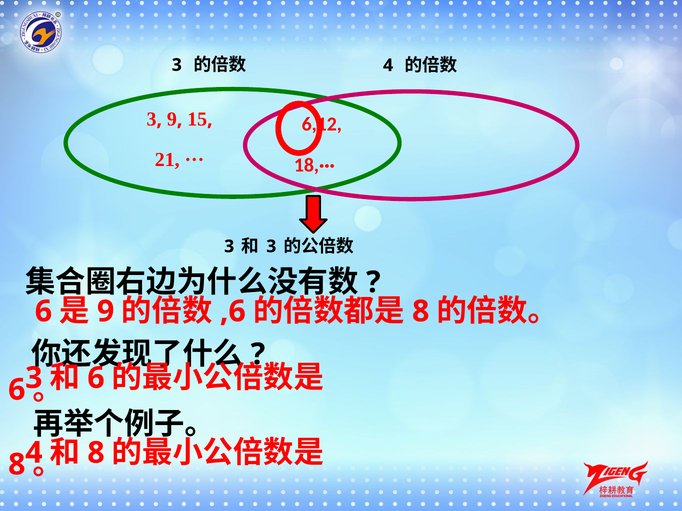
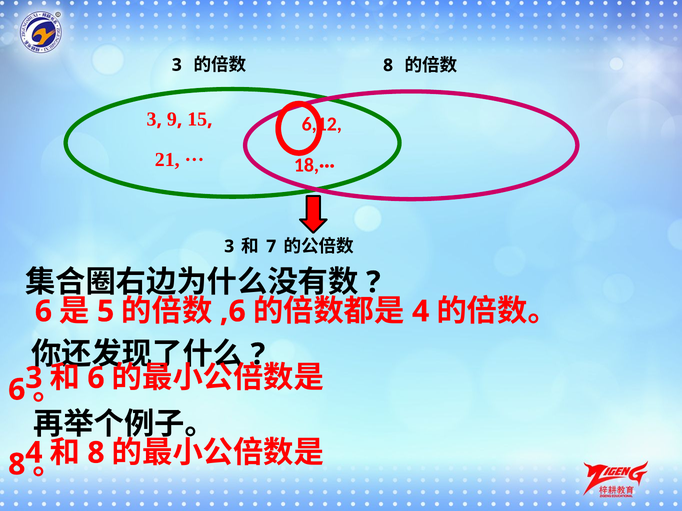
4: 4 -> 8 (388, 65)
3: 3 -> 7 (271, 247)
9: 9 -> 5 (106, 312)
8: 8 -> 4 (421, 312)
